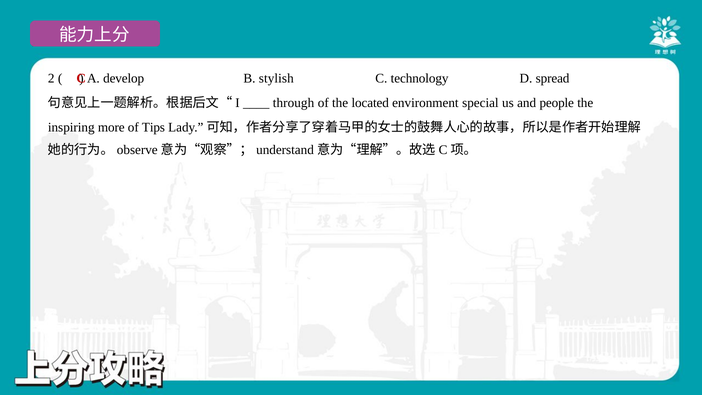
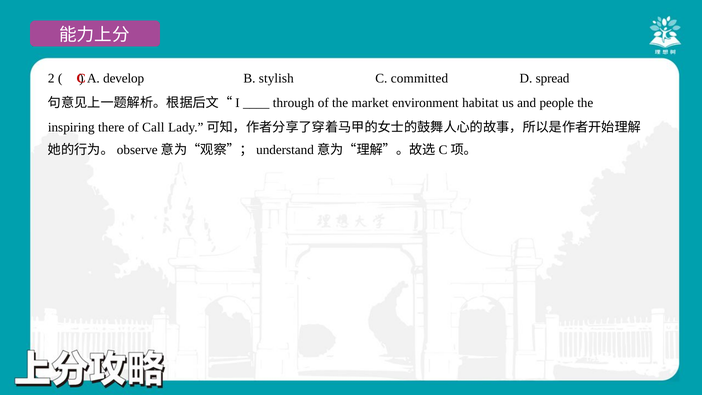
technology: technology -> committed (419, 79)
located: located -> market (370, 103)
special: special -> habitat (480, 103)
more: more -> there (111, 127)
Tips: Tips -> Call (153, 127)
